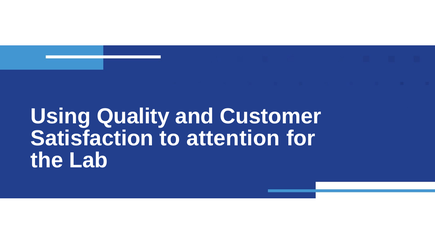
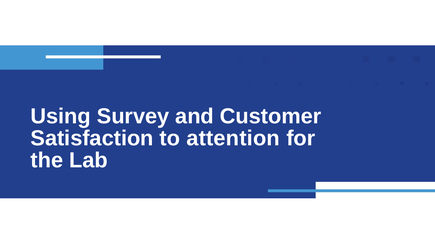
Quality: Quality -> Survey (133, 116)
